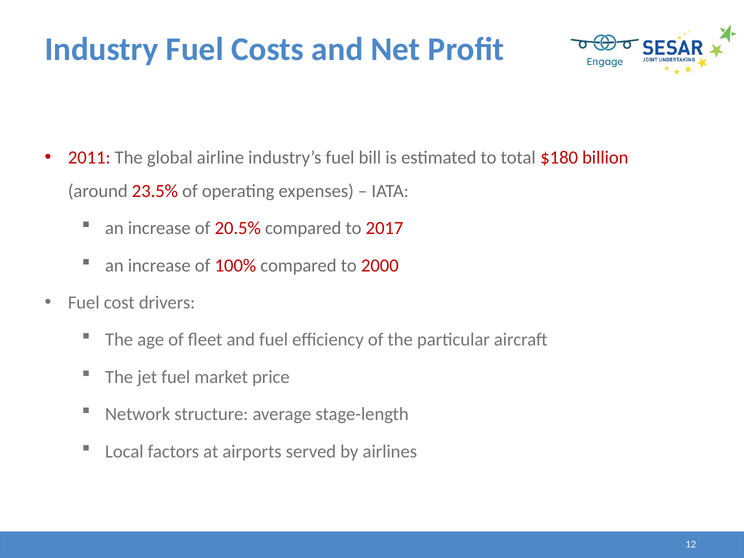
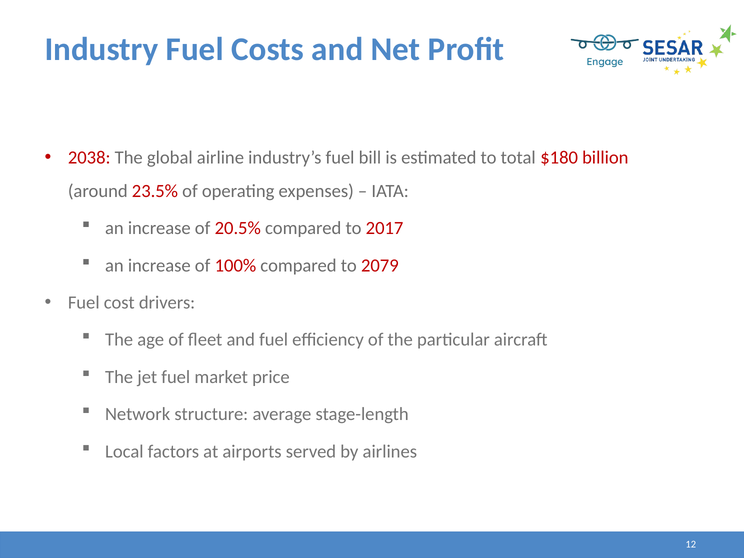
2011: 2011 -> 2038 (89, 158)
2000: 2000 -> 2079 (380, 265)
